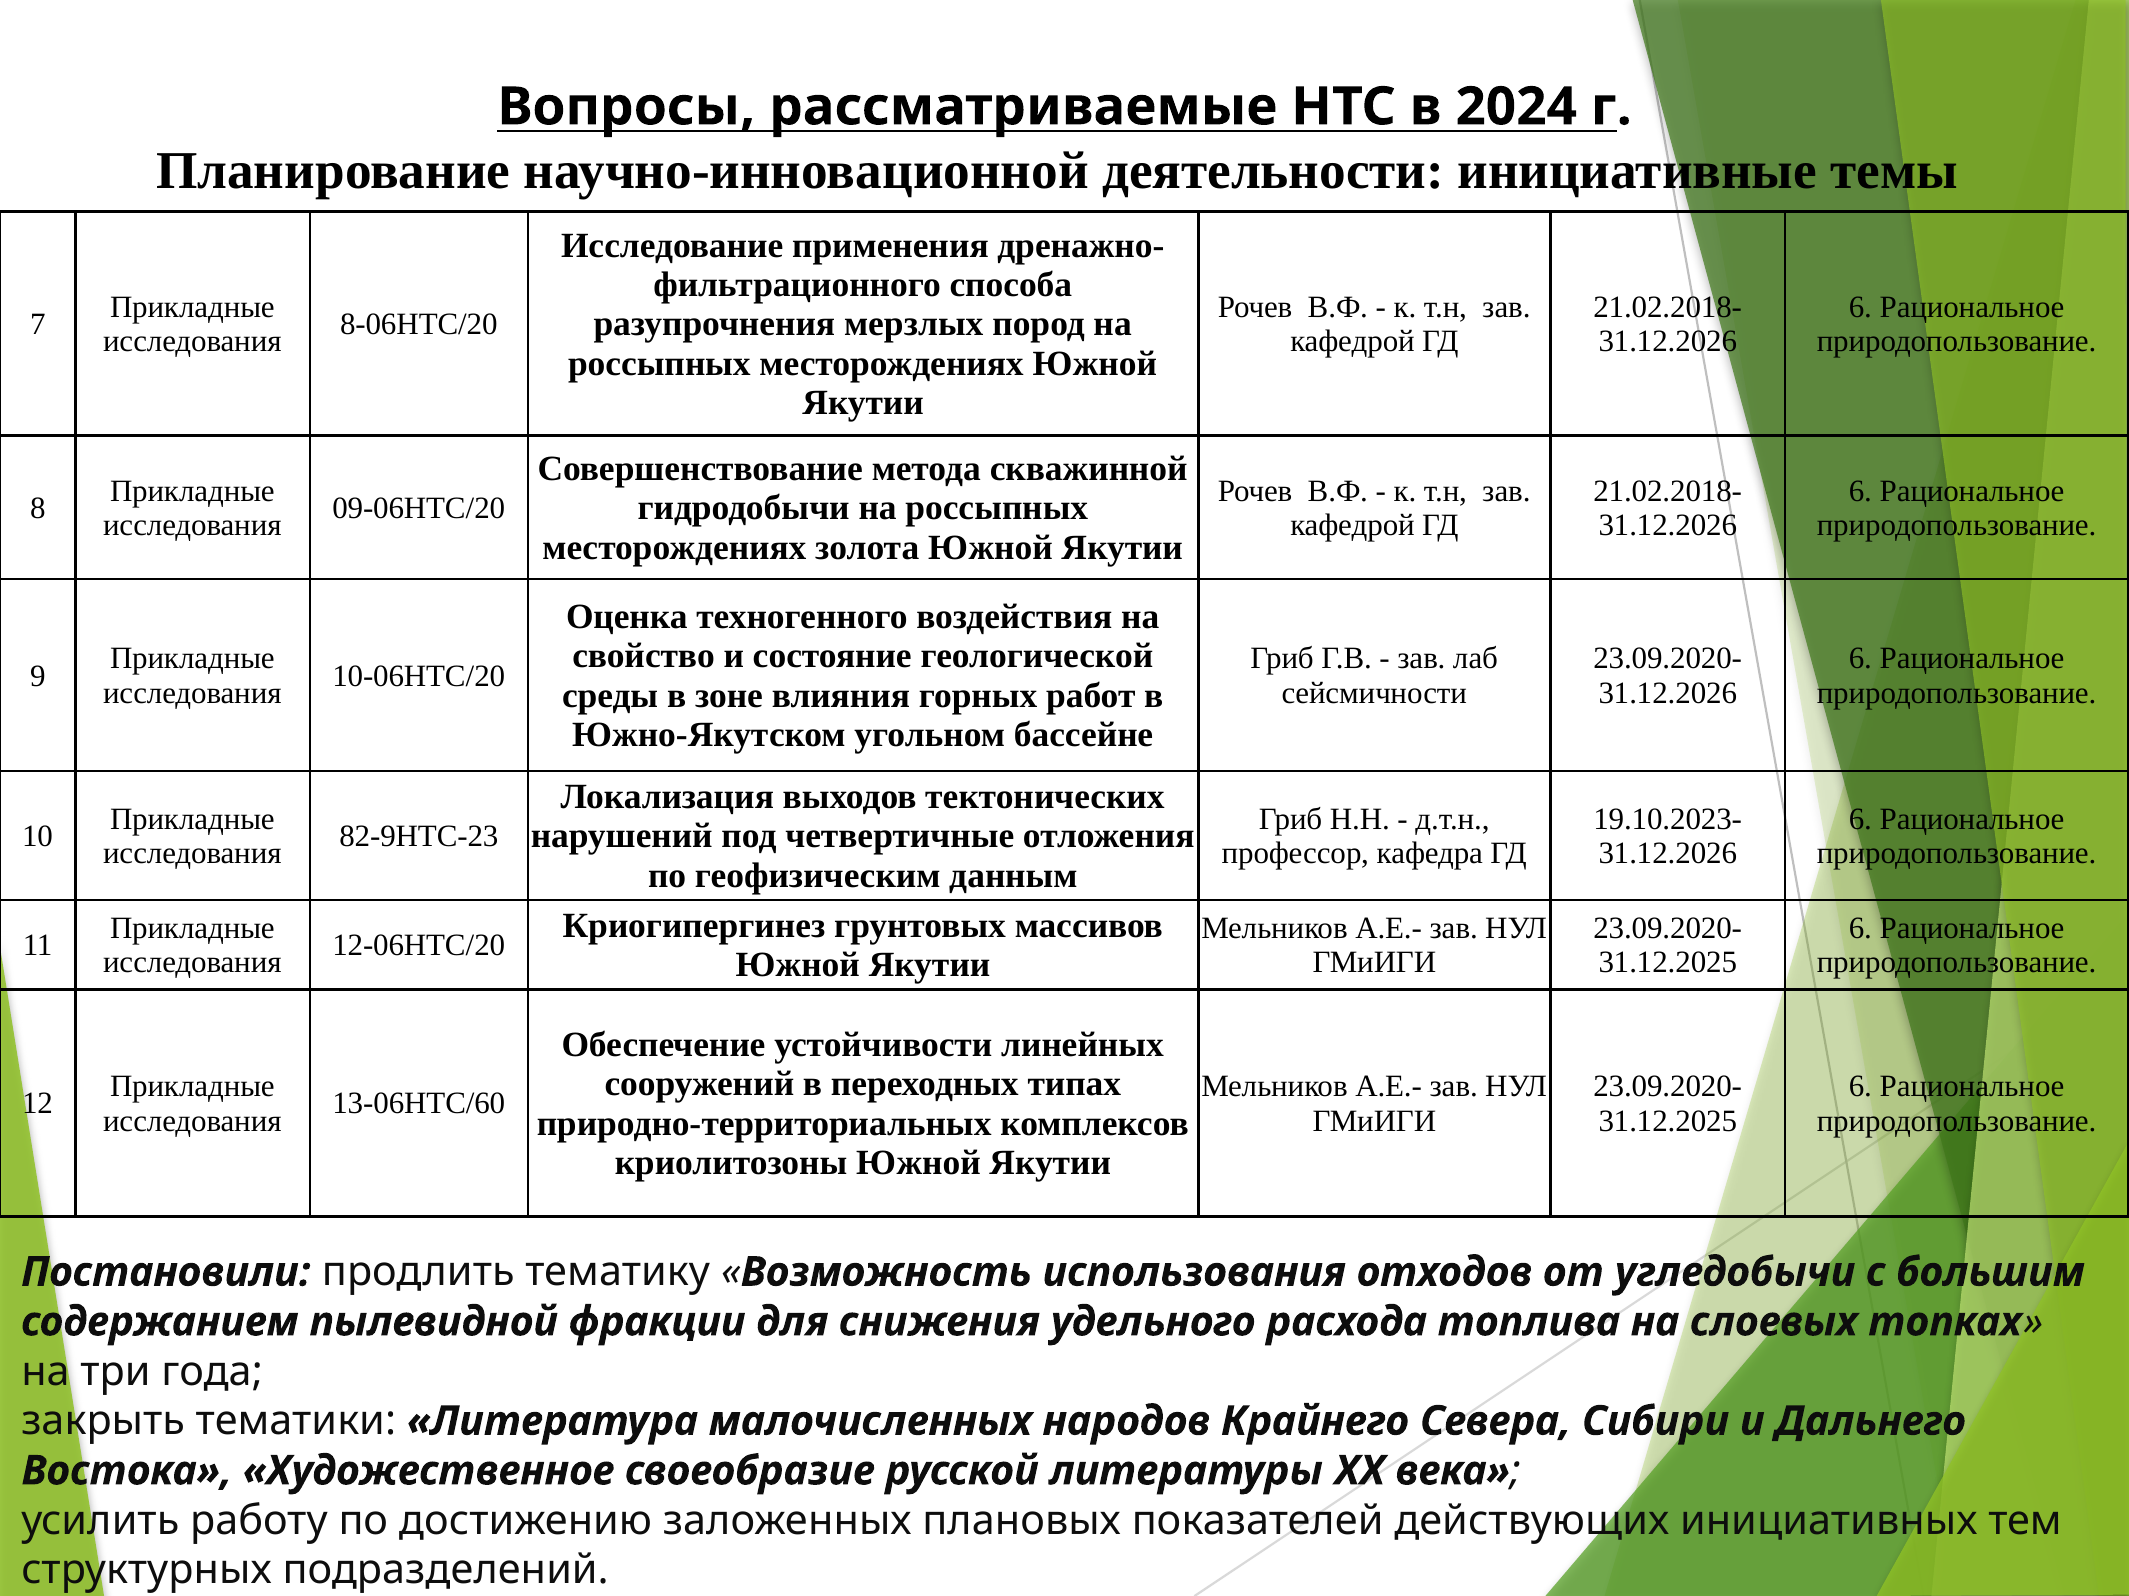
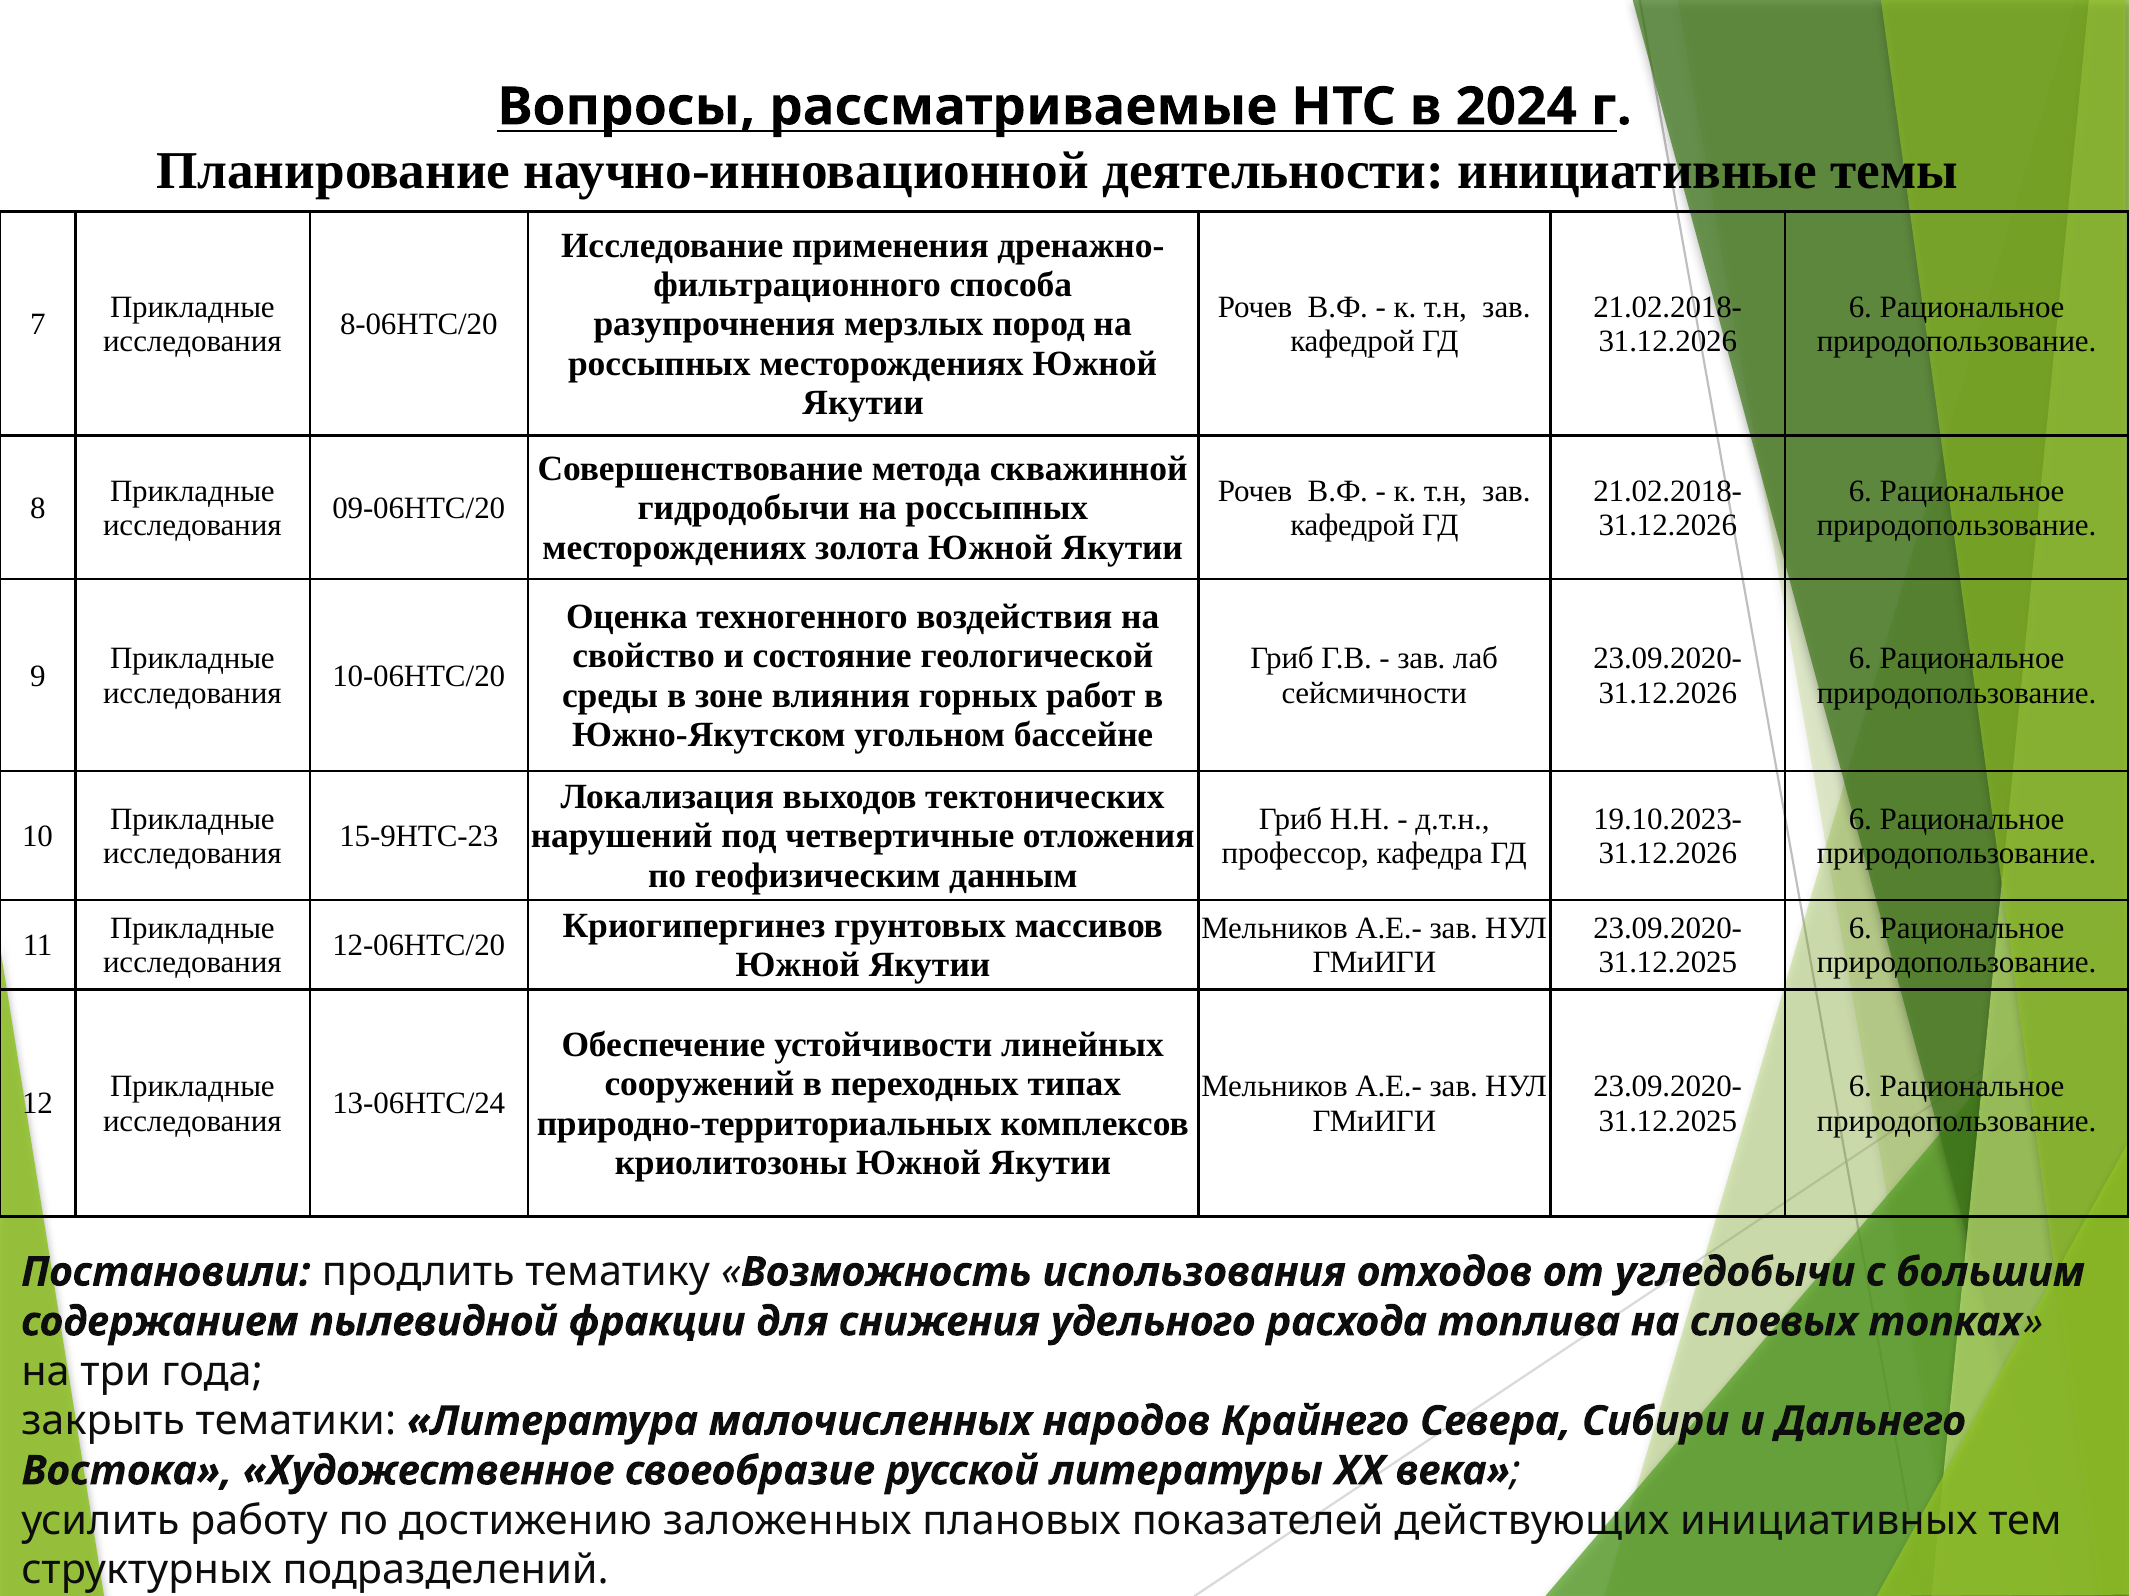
82-9НТС-23: 82-9НТС-23 -> 15-9НТС-23 (419, 837)
13-06НТС/60: 13-06НТС/60 -> 13-06НТС/24 (419, 1104)
